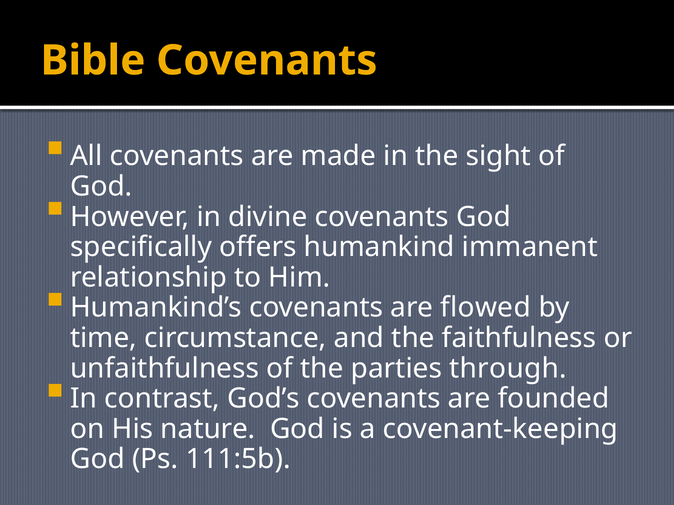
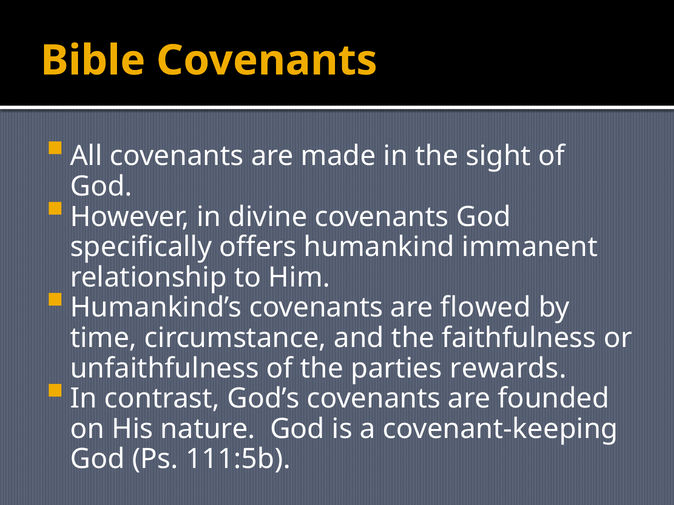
through: through -> rewards (508, 369)
